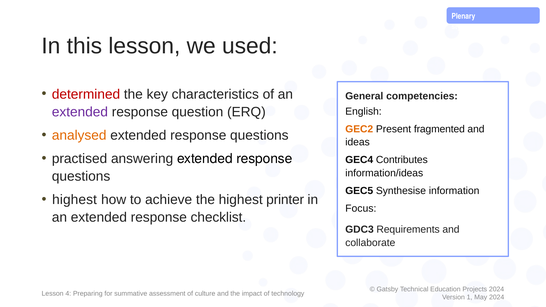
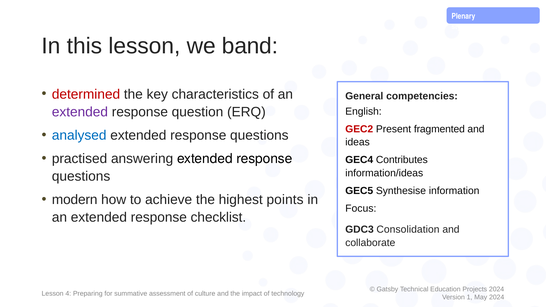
used: used -> band (250, 46)
GEC2 colour: orange -> red (359, 129)
analysed colour: orange -> blue (79, 135)
highest: highest -> modern (75, 200)
printer: printer -> points (285, 200)
Requirements: Requirements -> Consolidation (408, 230)
